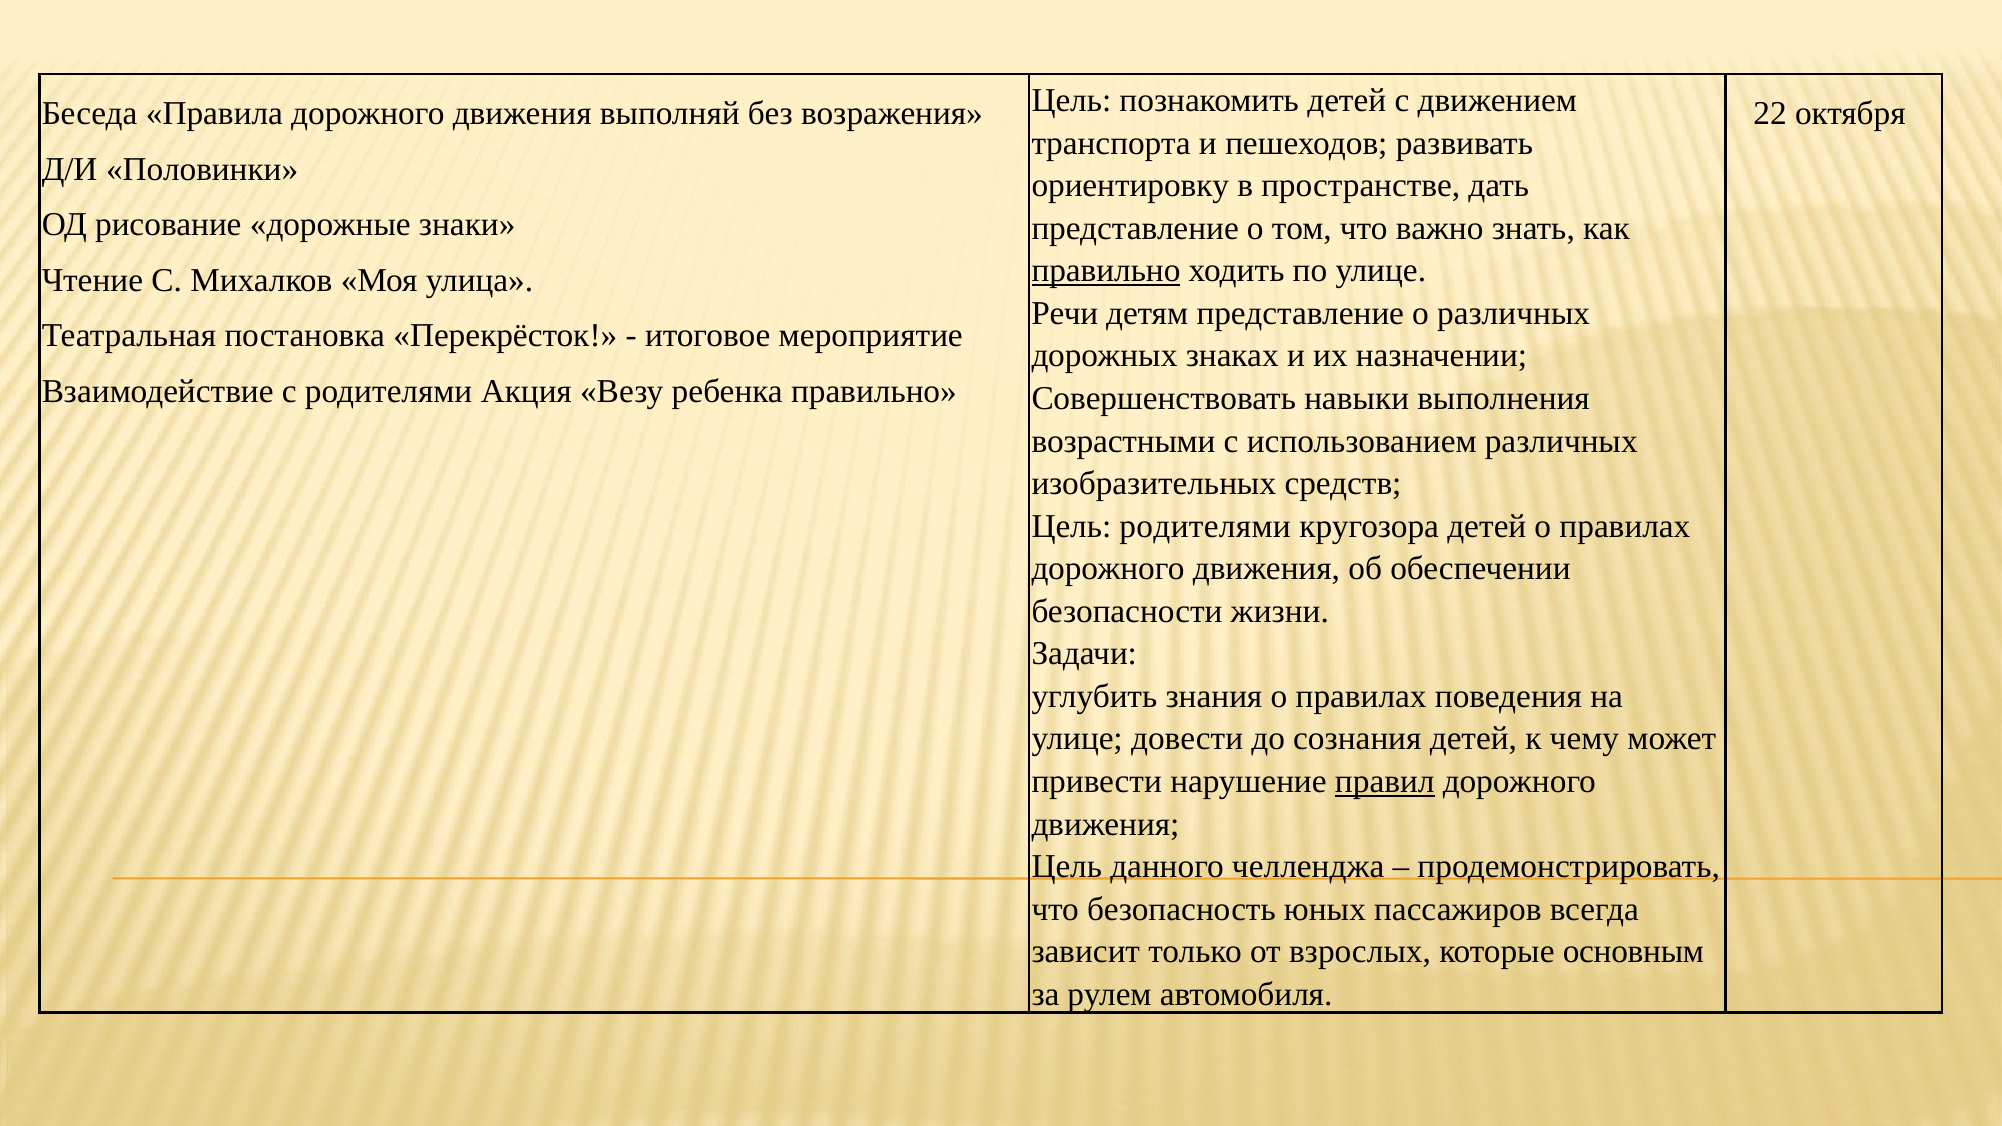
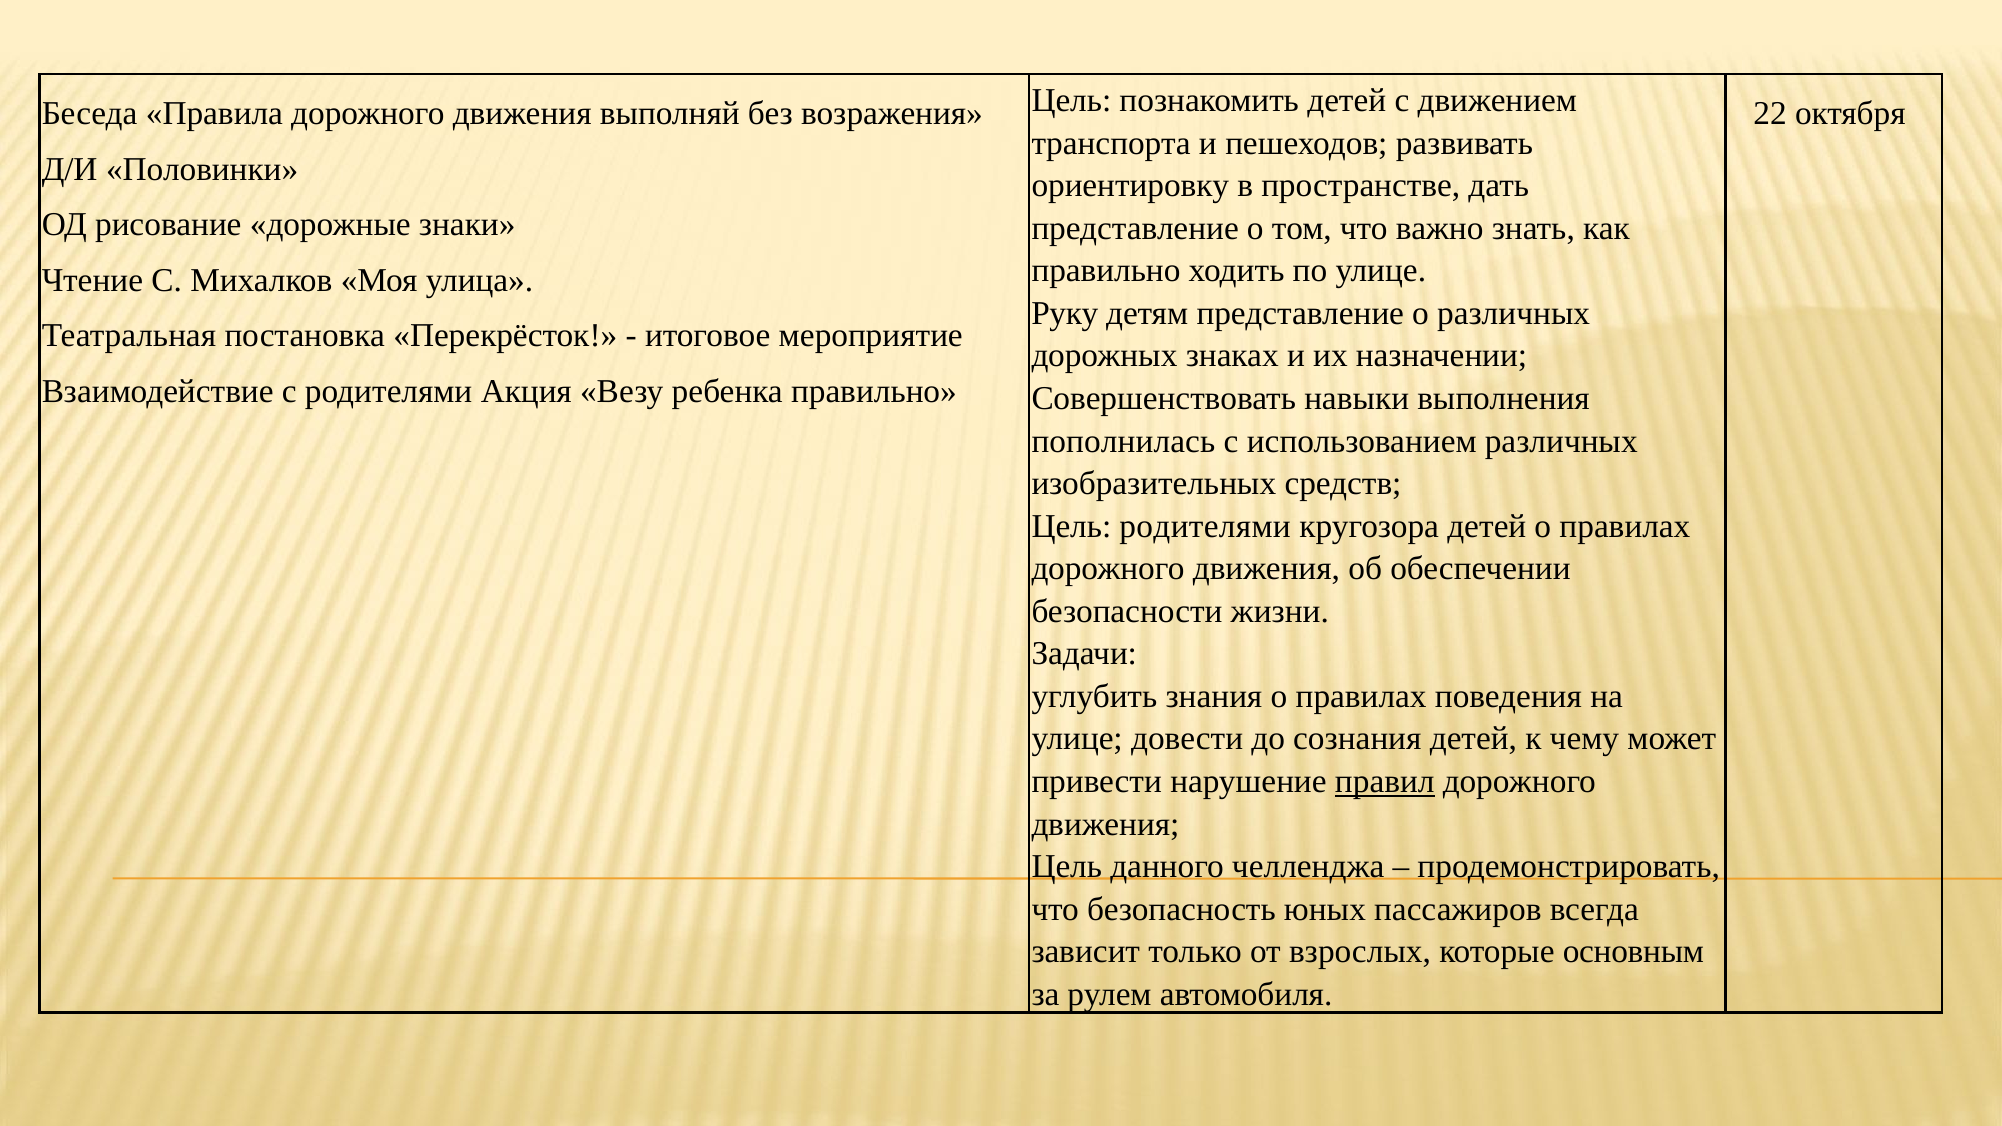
правильно underline: present -> none (1106, 271)
Речи: Речи -> Руку (1065, 313)
возрастными: возрастными -> пополнилась (1123, 441)
